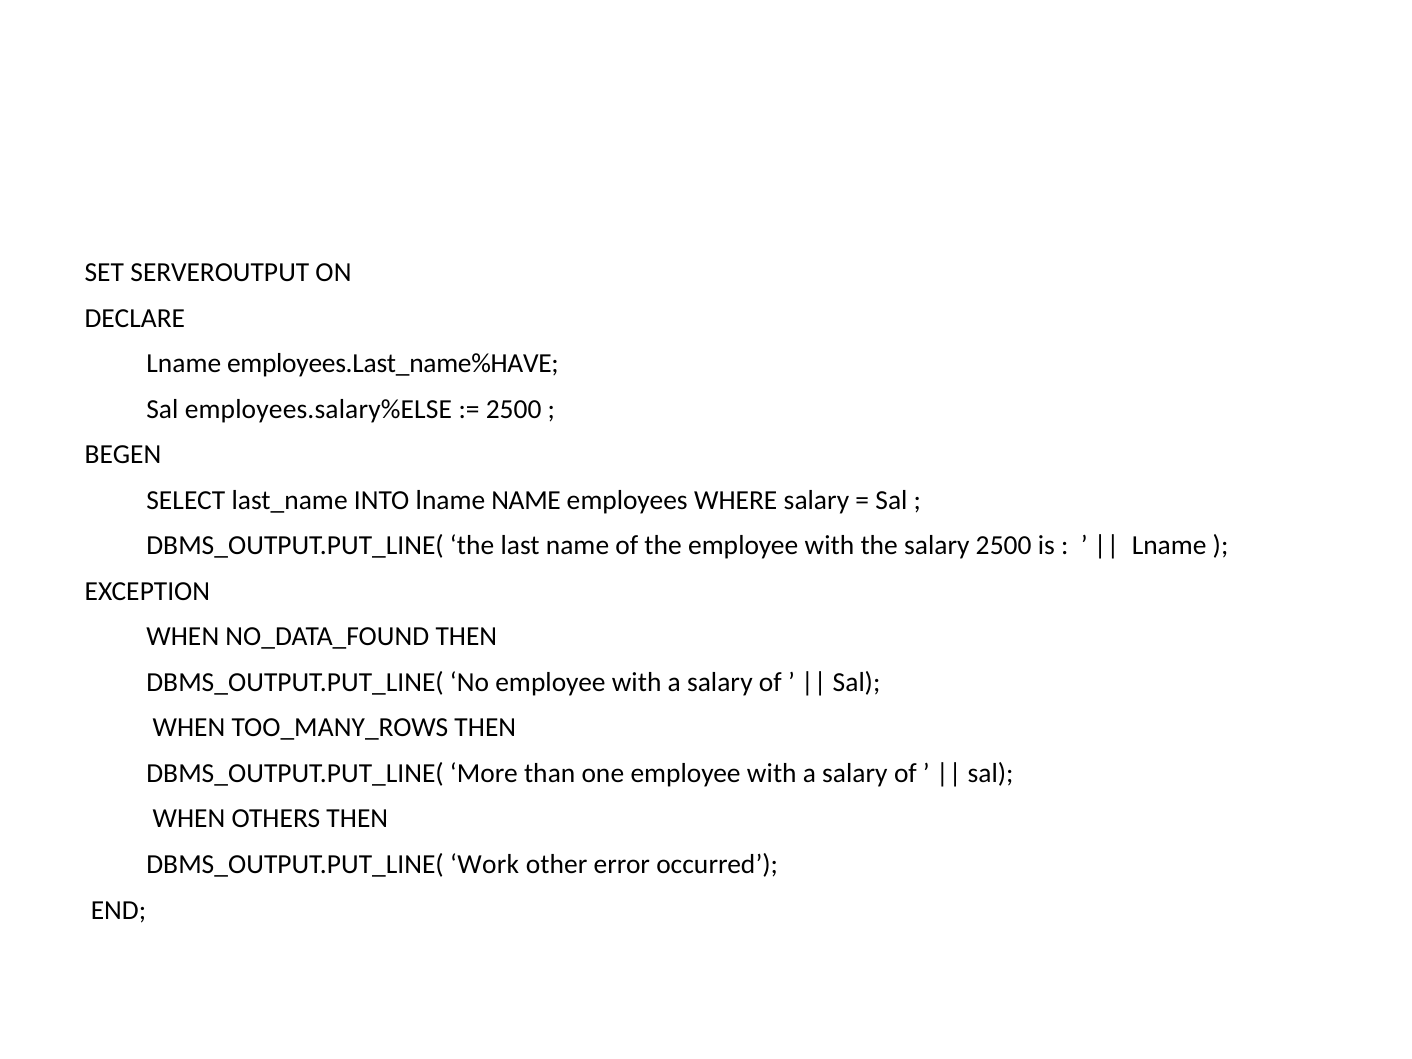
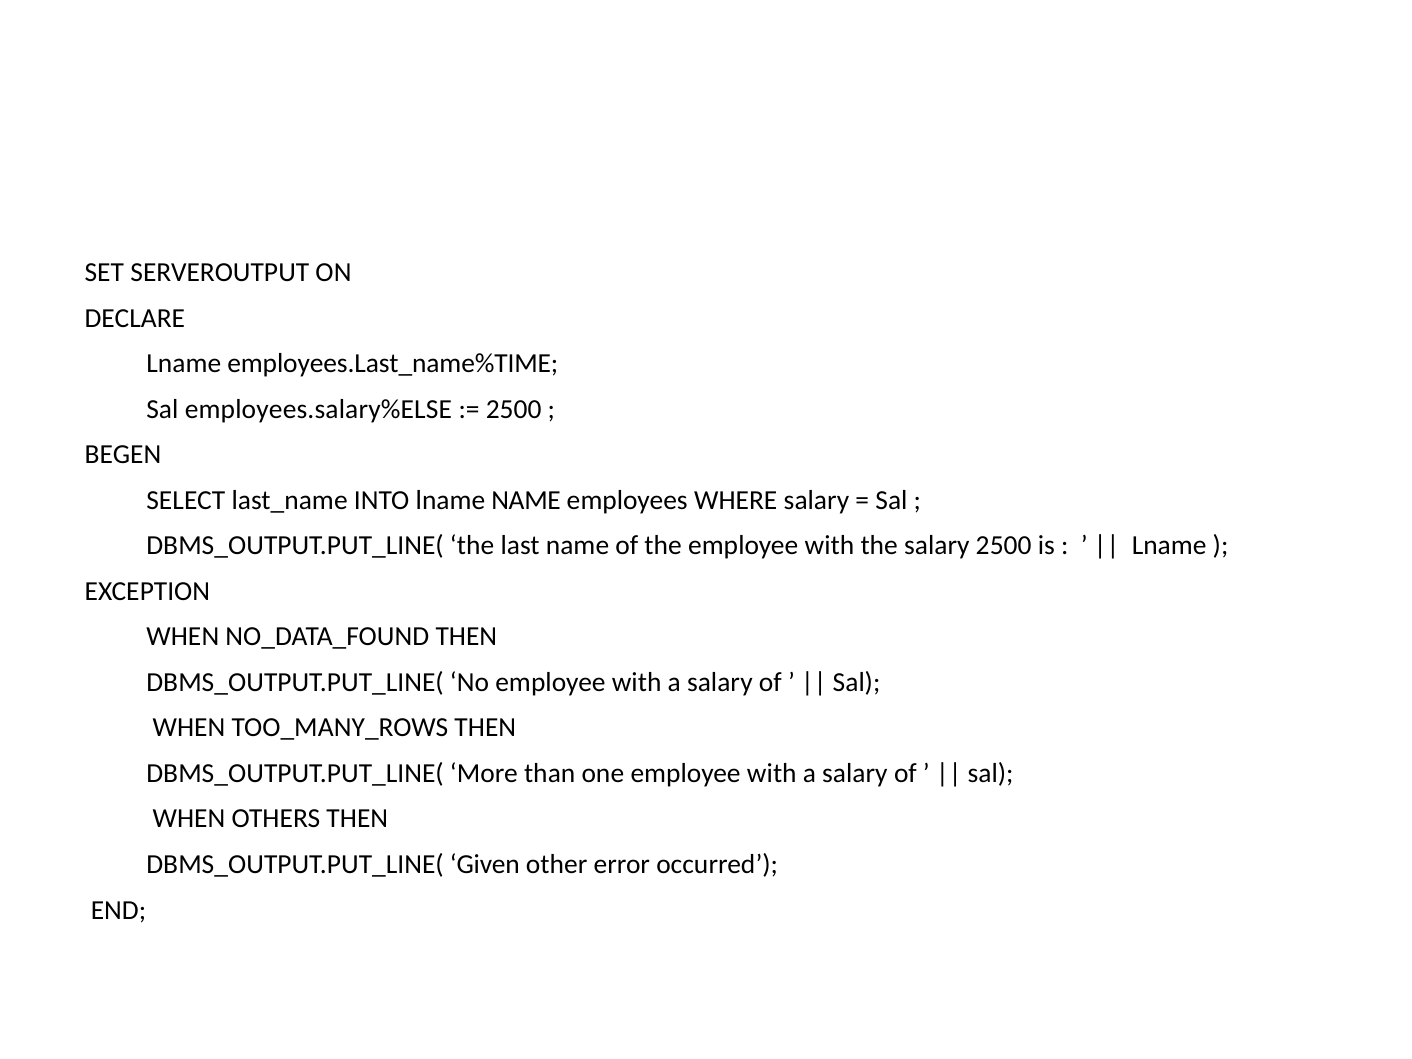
employees.Last_name%HAVE: employees.Last_name%HAVE -> employees.Last_name%TIME (393, 364)
Work: Work -> Given (485, 864)
